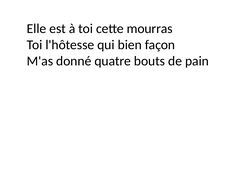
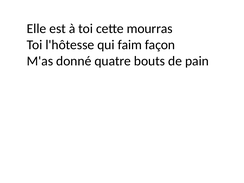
bien: bien -> faim (130, 45)
